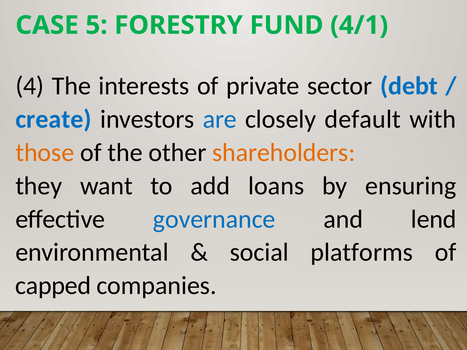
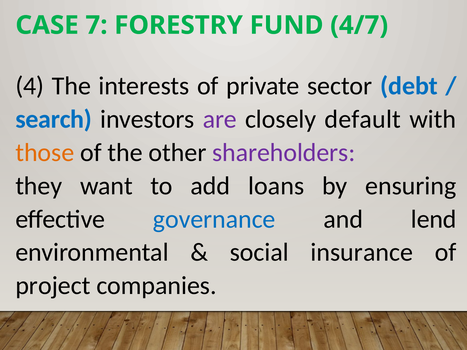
5: 5 -> 7 (96, 25)
4/1: 4/1 -> 4/7 (359, 25)
create: create -> search (54, 119)
are colour: blue -> purple (220, 119)
shareholders colour: orange -> purple (284, 153)
platforms: platforms -> insurance (362, 253)
capped: capped -> project (53, 286)
